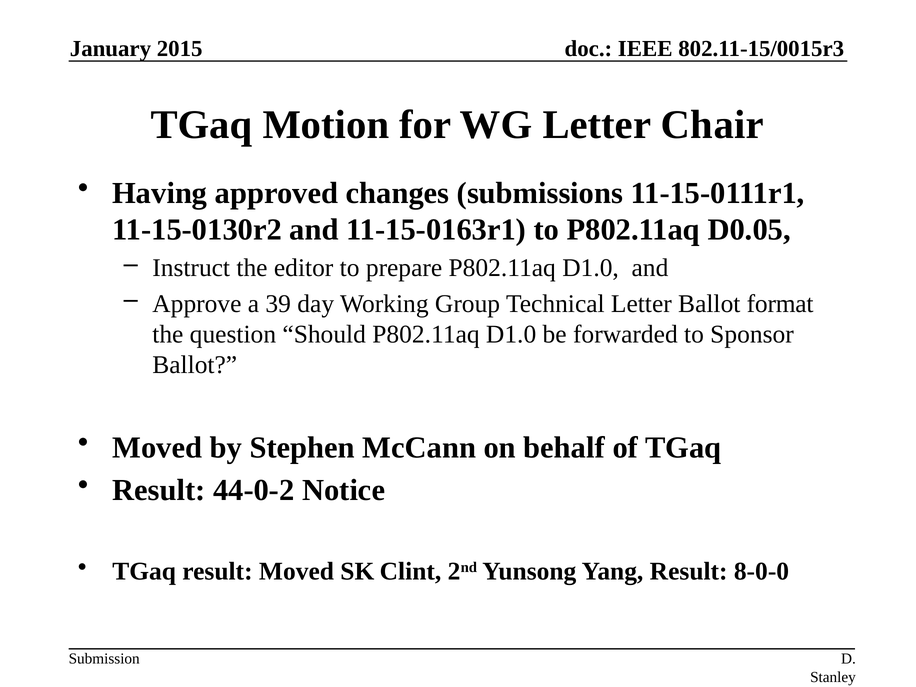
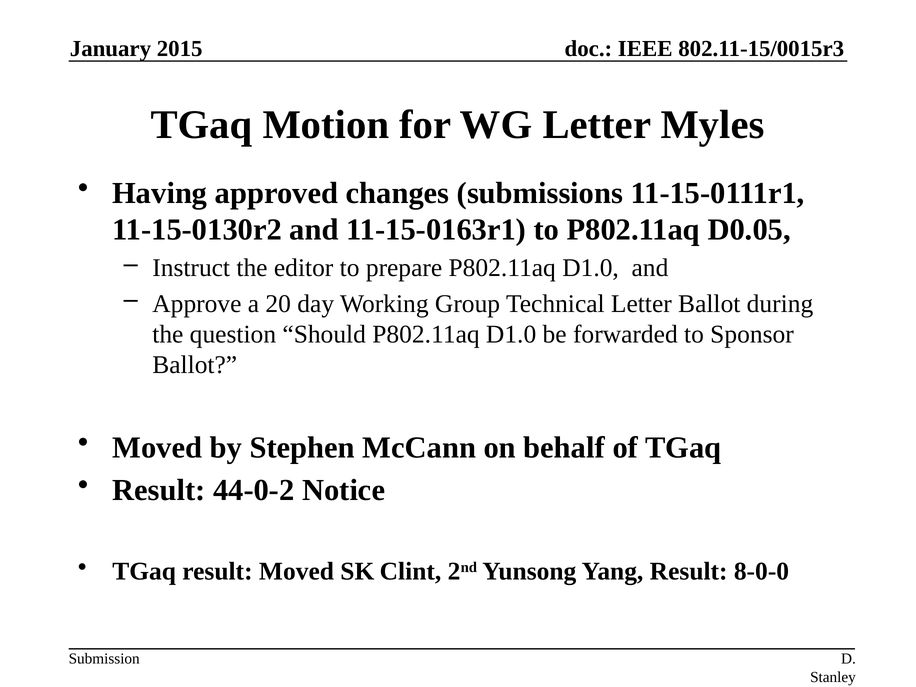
Chair: Chair -> Myles (713, 125)
39: 39 -> 20 (278, 304)
format: format -> during (780, 304)
